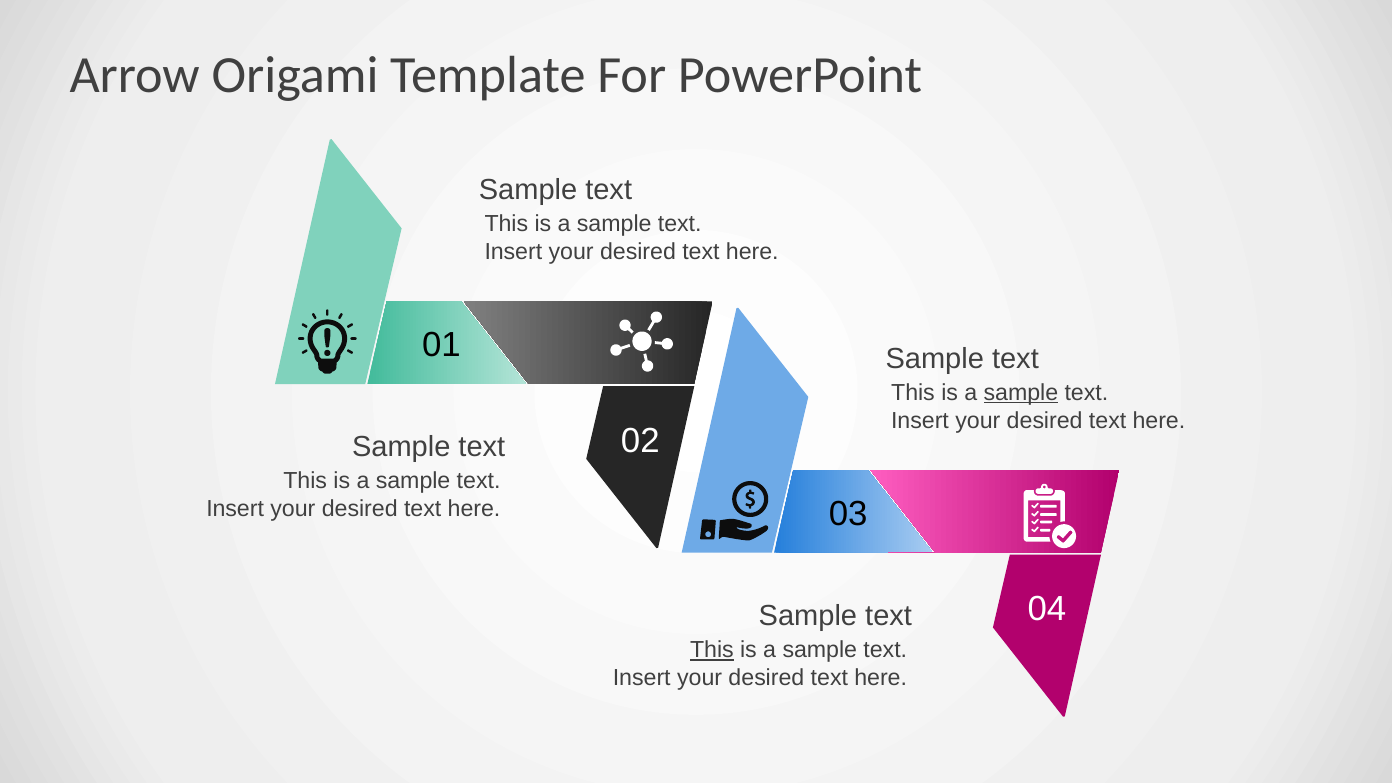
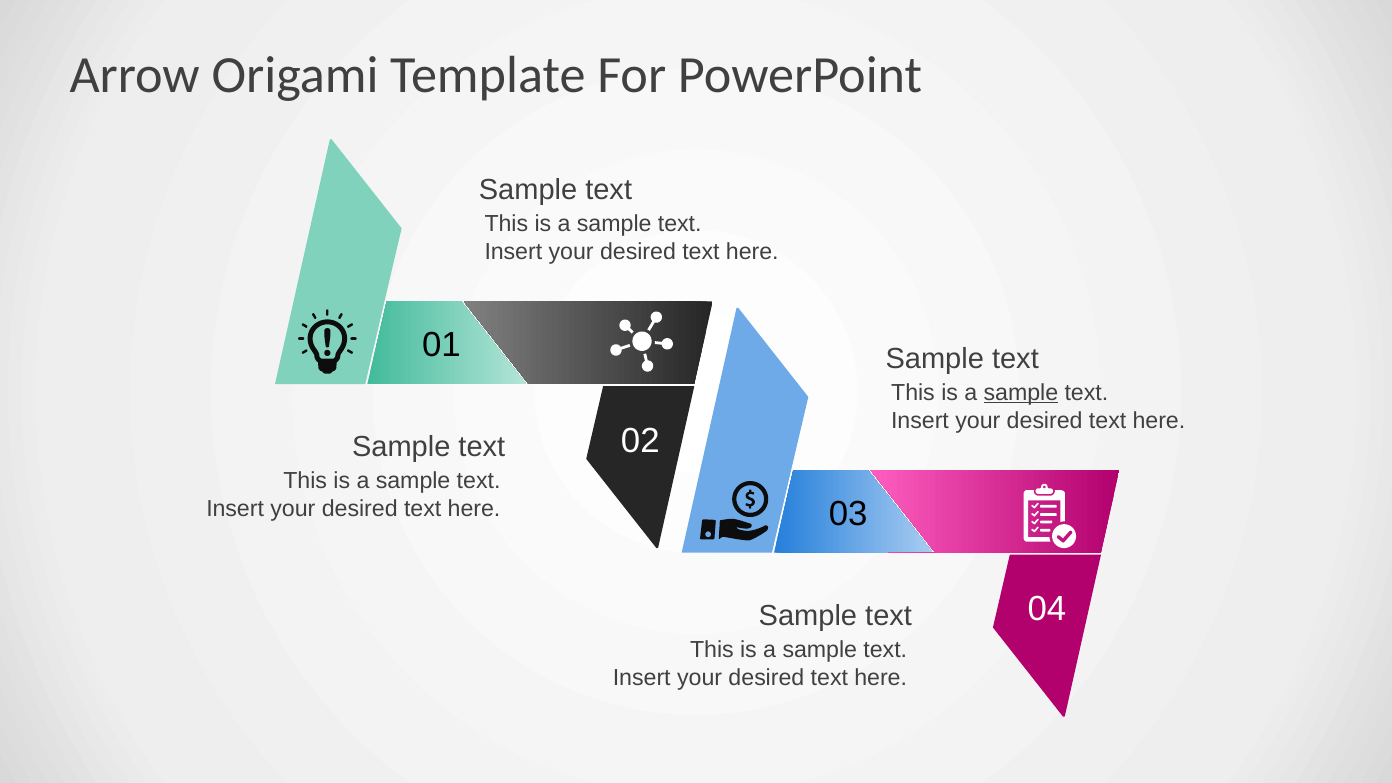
This underline: present -> none (712, 650)
